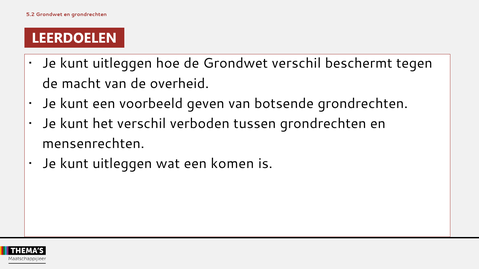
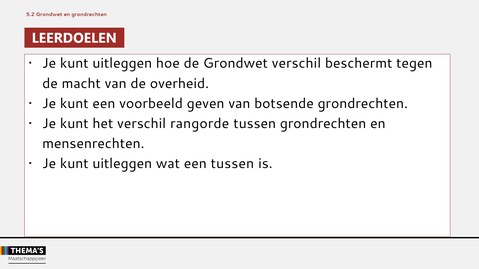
verboden: verboden -> rangorde (200, 124)
een komen: komen -> tussen (232, 164)
